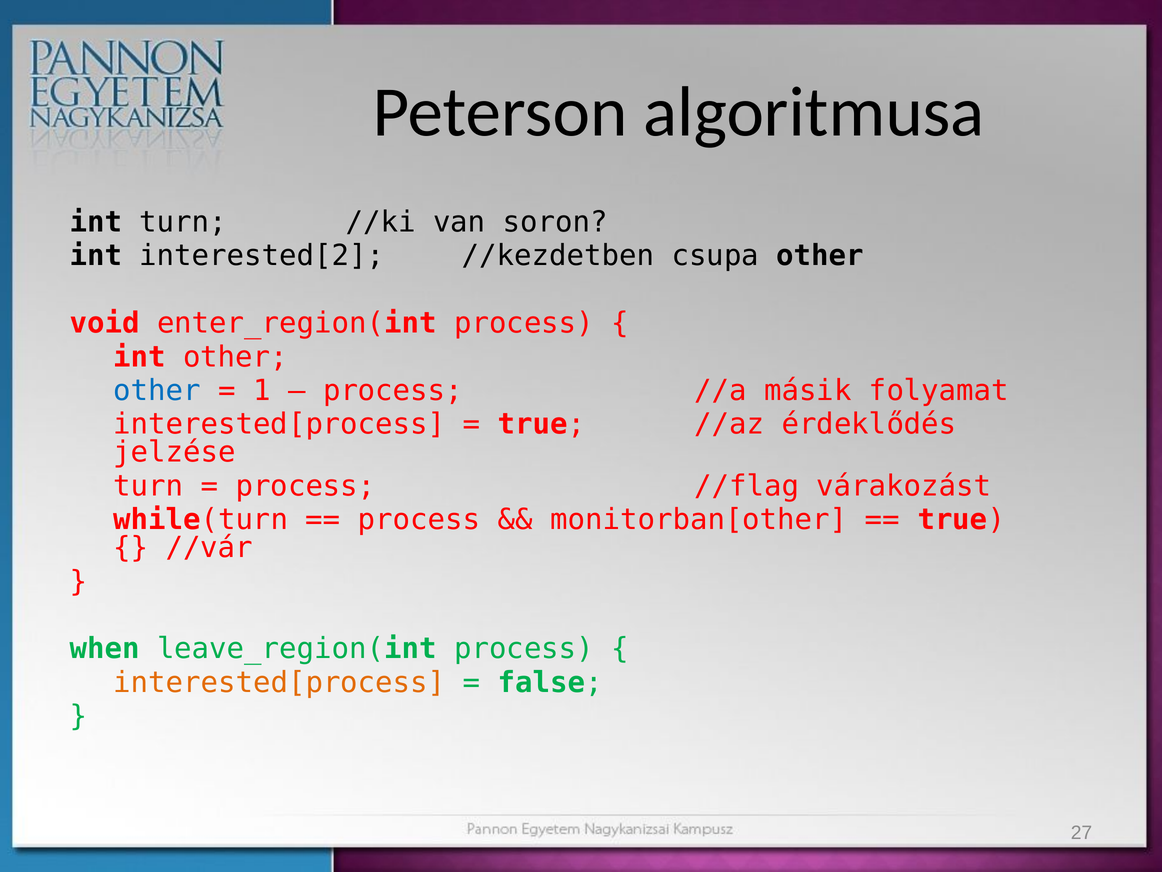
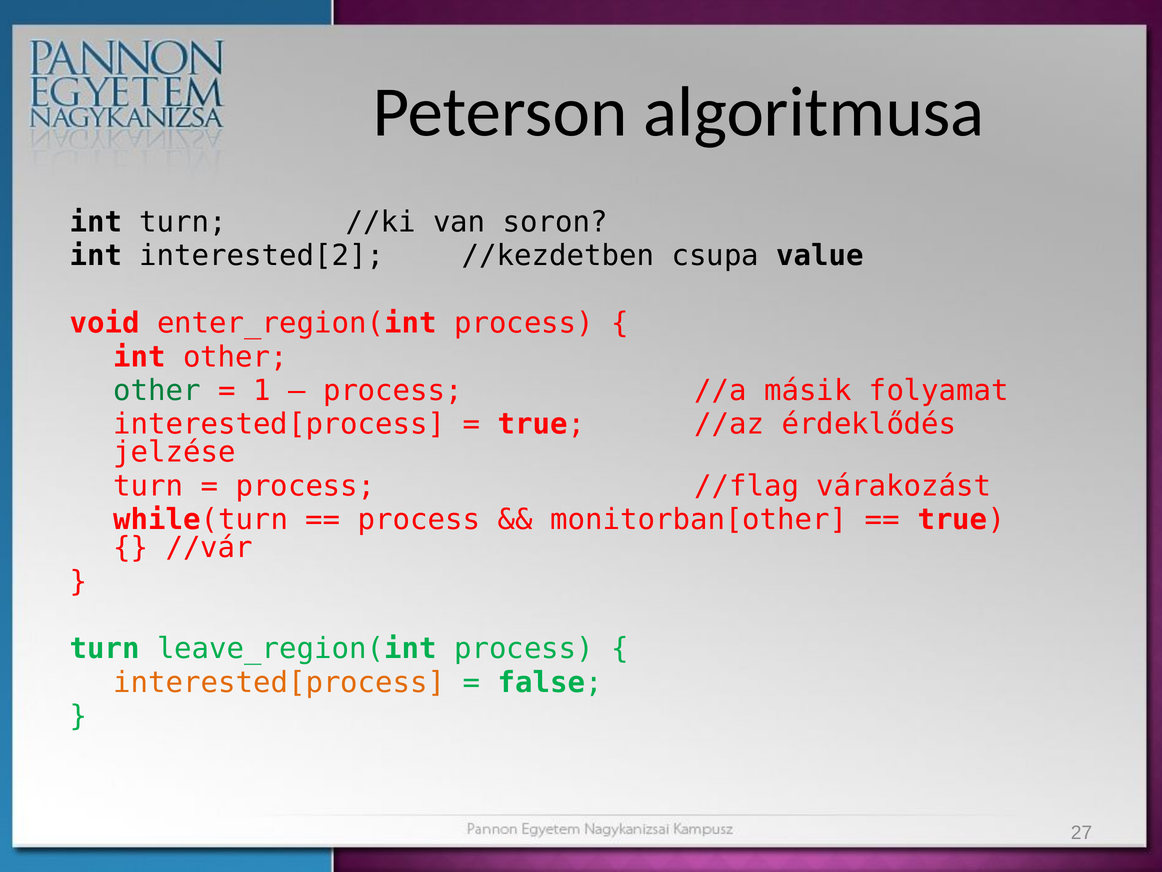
csupa other: other -> value (820, 256)
other colour: blue -> green (157, 390)
when: when -> turn (105, 648)
